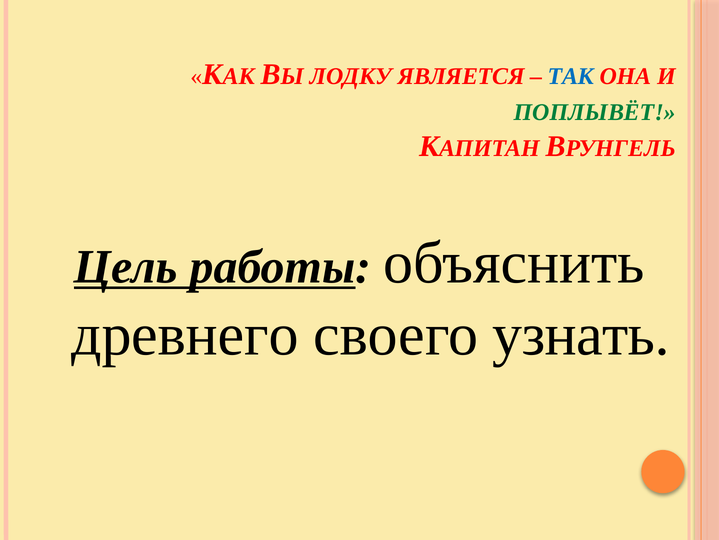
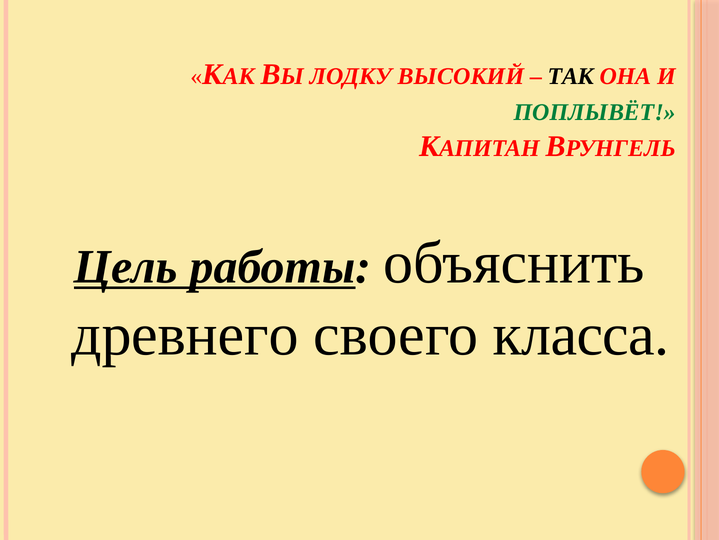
ЯВЛЯЕТСЯ: ЯВЛЯЕТСЯ -> ВЫСОКИЙ (461, 76)
ТАК colour: blue -> black (571, 76)
узнать: узнать -> класса (581, 334)
